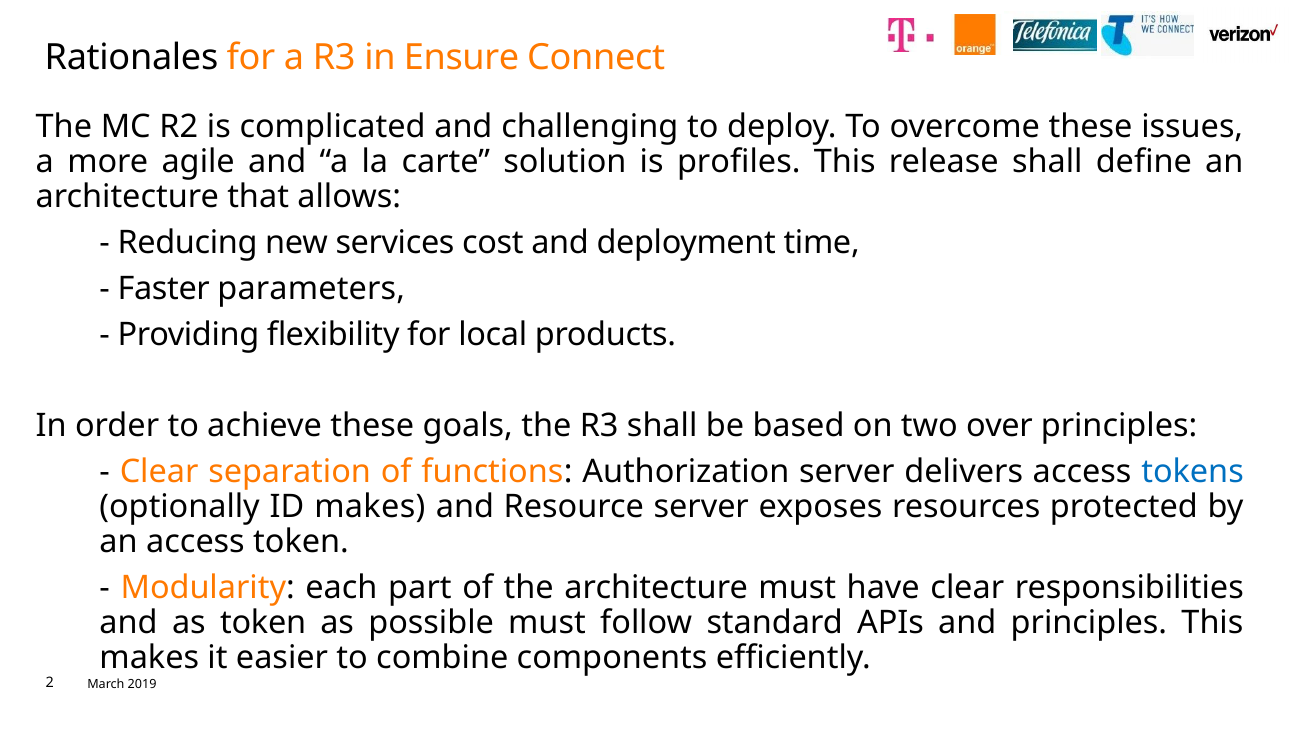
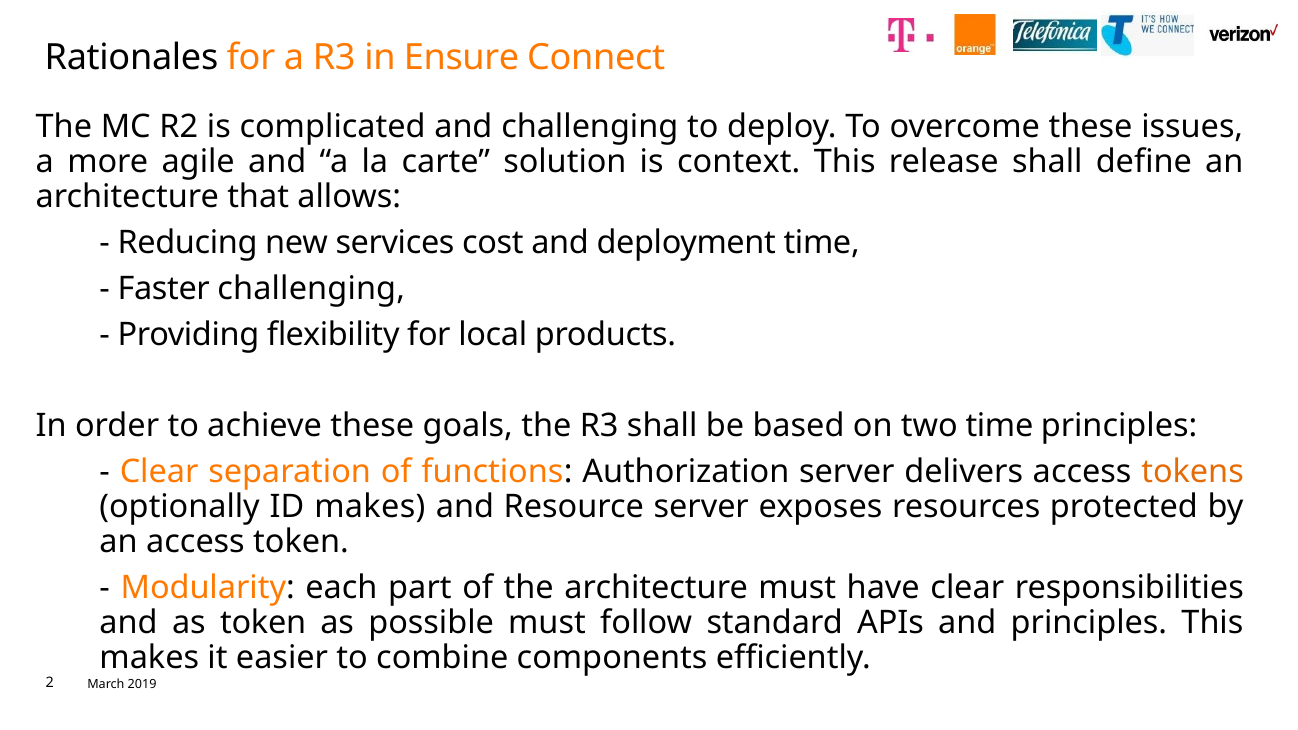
profiles: profiles -> context (739, 162)
Faster parameters: parameters -> challenging (311, 289)
two over: over -> time (999, 426)
tokens colour: blue -> orange (1193, 472)
